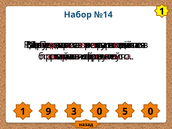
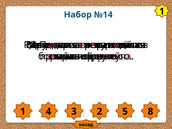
9: 9 -> 4 (48, 112)
3 0: 0 -> 2 (99, 112)
5 0: 0 -> 8 (150, 112)
